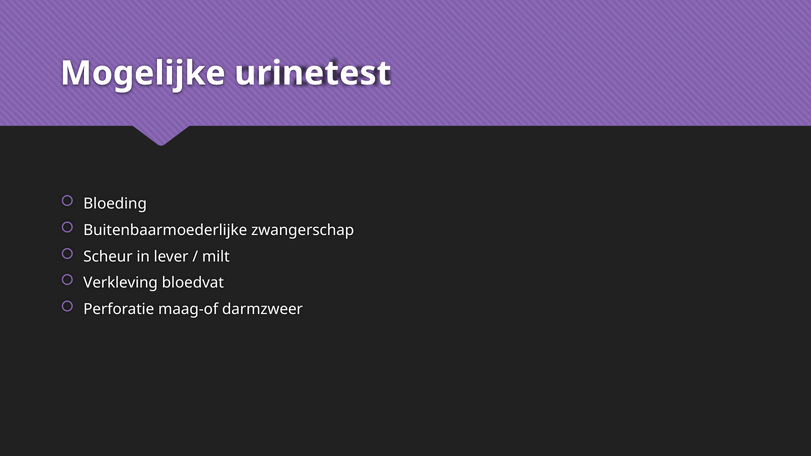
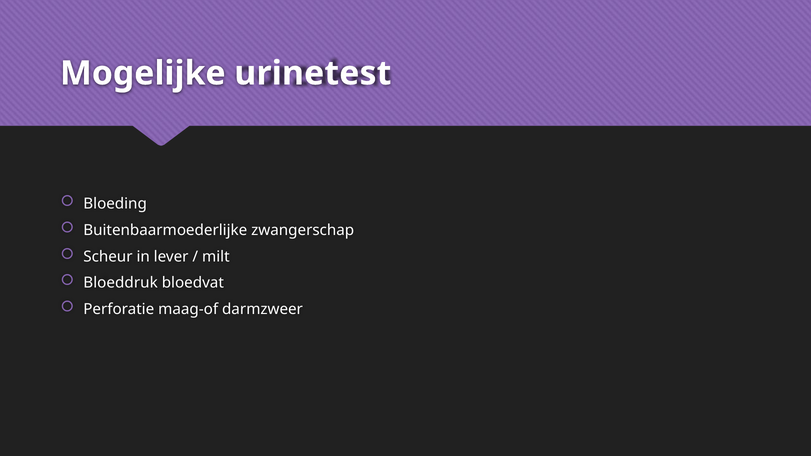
Verkleving: Verkleving -> Bloeddruk (121, 283)
